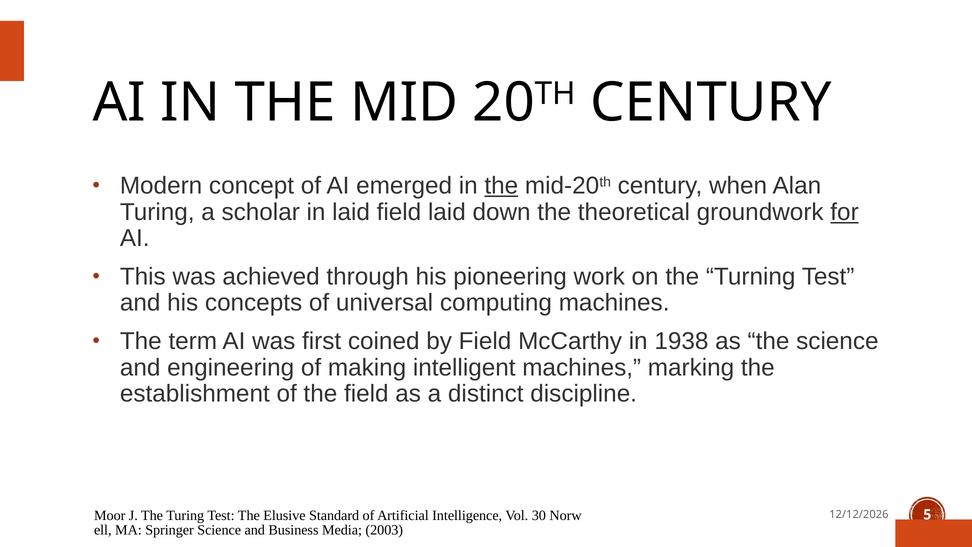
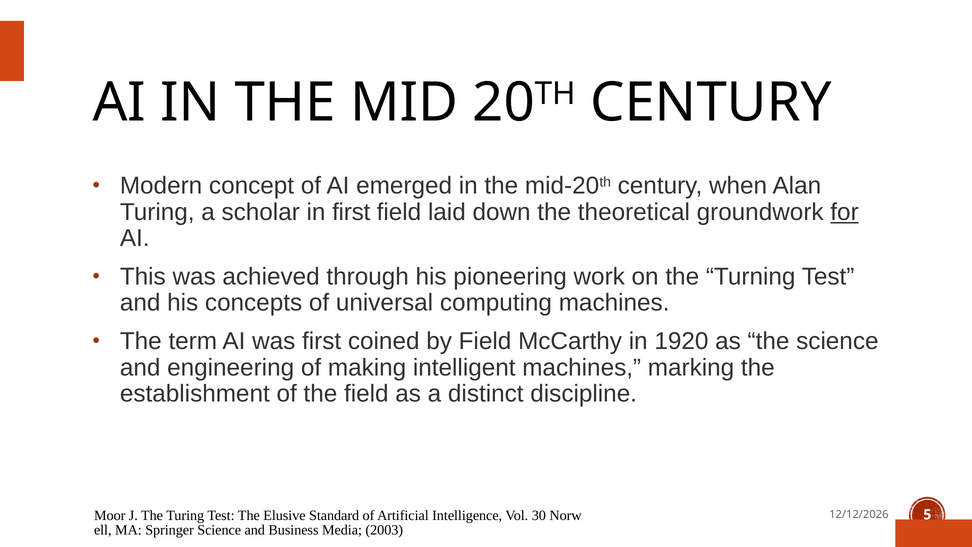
the underline: present -> none (501, 186)
in laid: laid -> first (351, 212)
1938: 1938 -> 1920 (681, 341)
